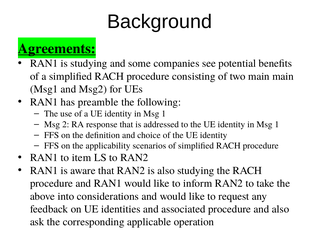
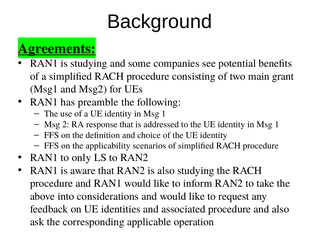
main main: main -> grant (283, 76)
item: item -> only (81, 158)
